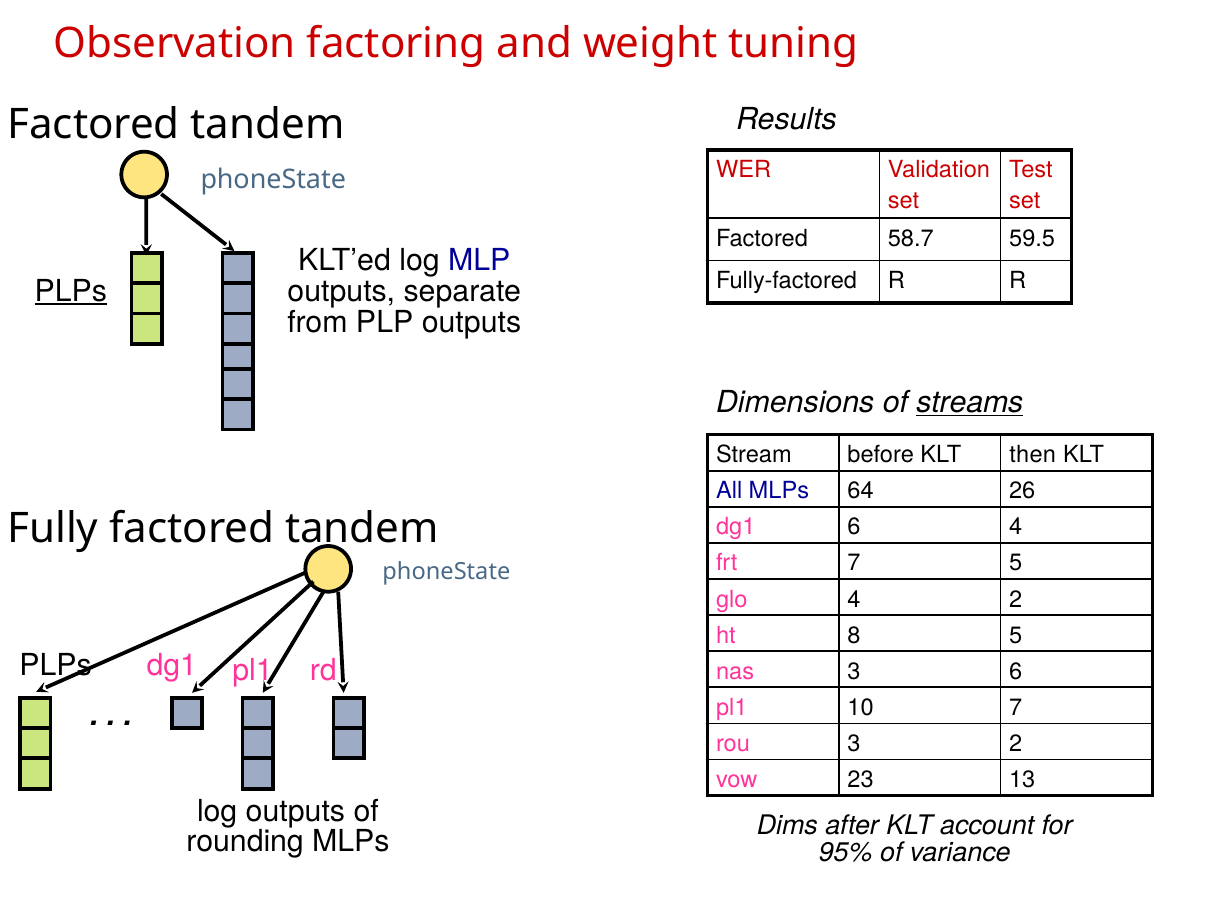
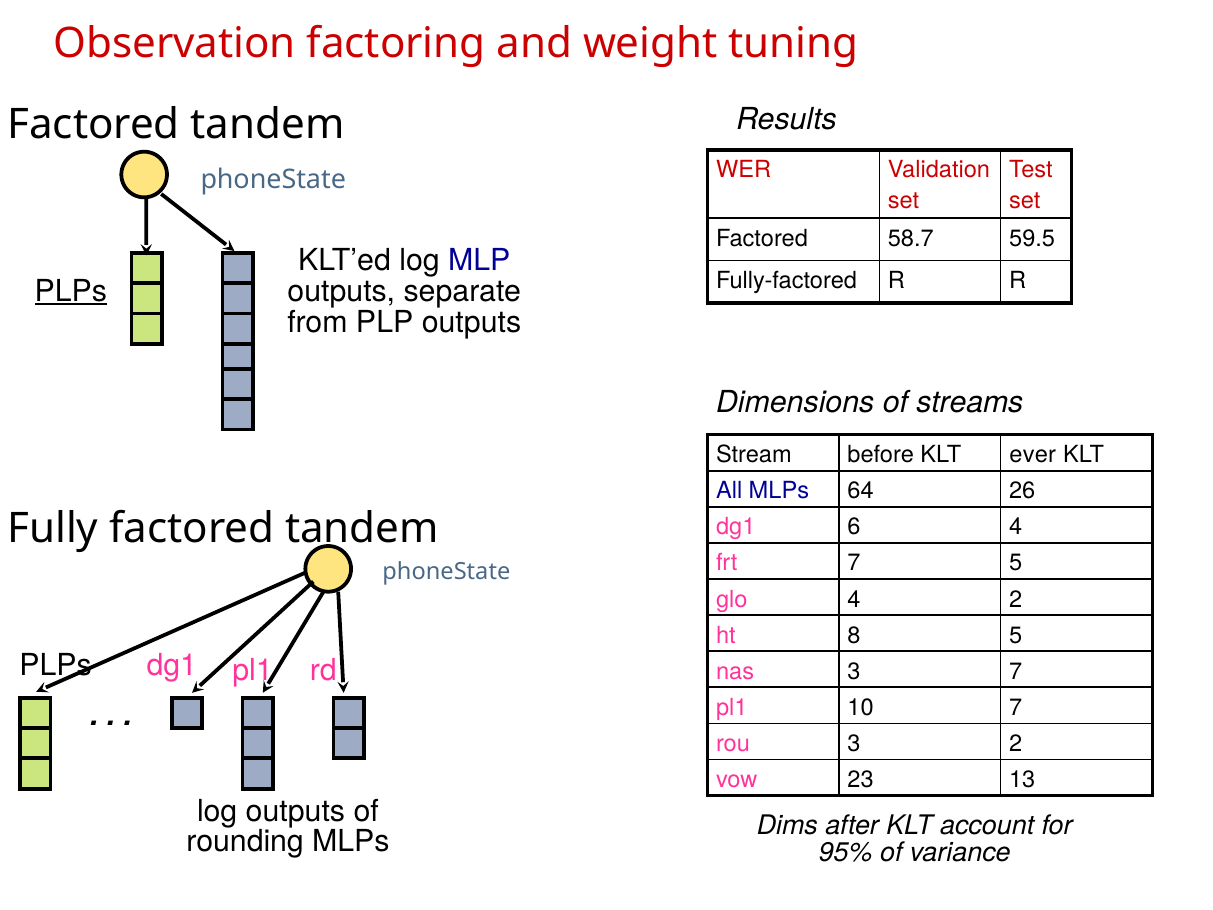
streams underline: present -> none (970, 402)
then: then -> ever (1033, 455)
3 6: 6 -> 7 (1016, 671)
